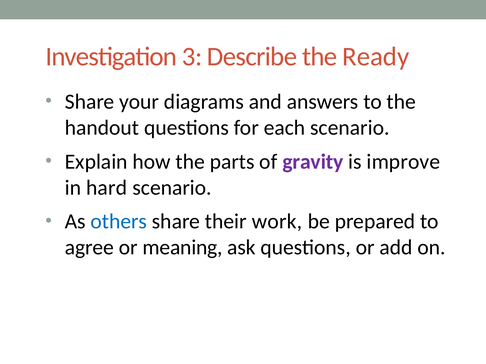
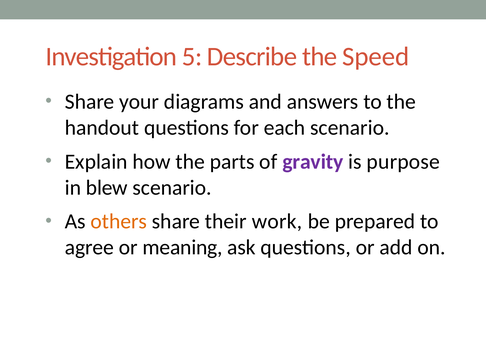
3: 3 -> 5 (192, 57)
Ready: Ready -> Speed (376, 57)
improve: improve -> purpose (403, 162)
hard: hard -> blew (107, 188)
others colour: blue -> orange (119, 222)
